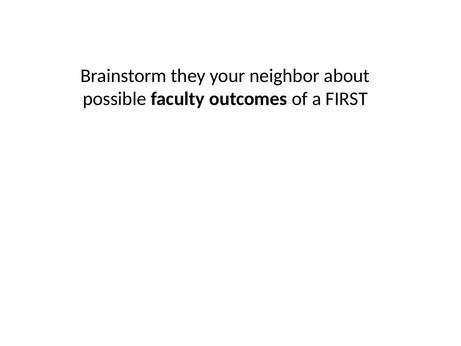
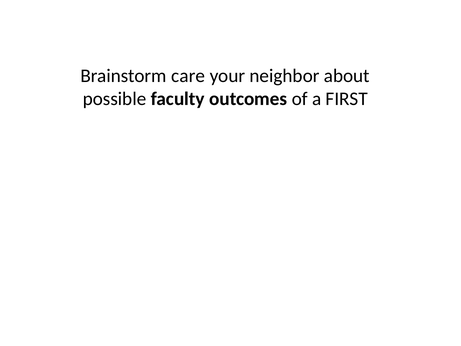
they: they -> care (188, 76)
